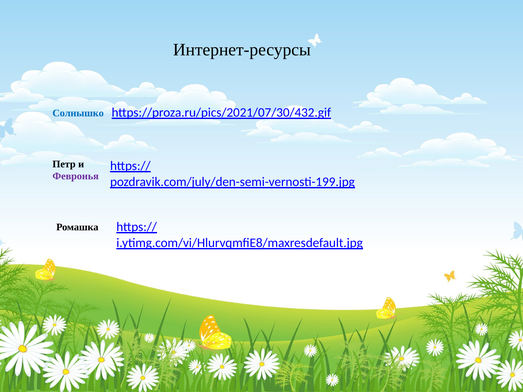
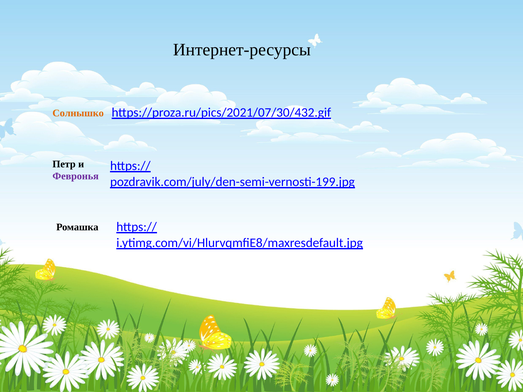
Солнышко colour: blue -> orange (78, 113)
